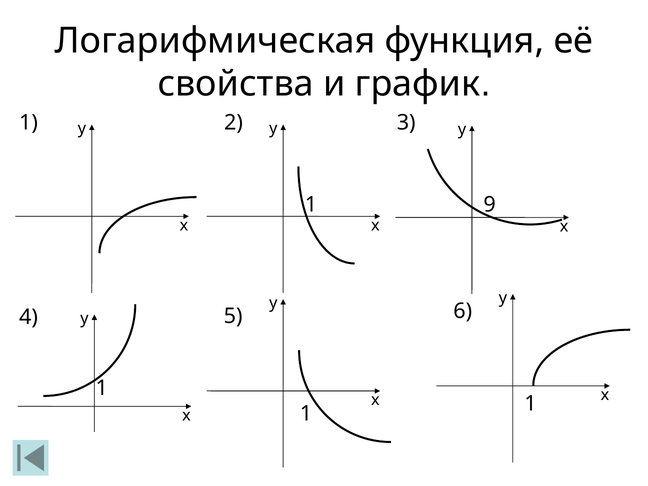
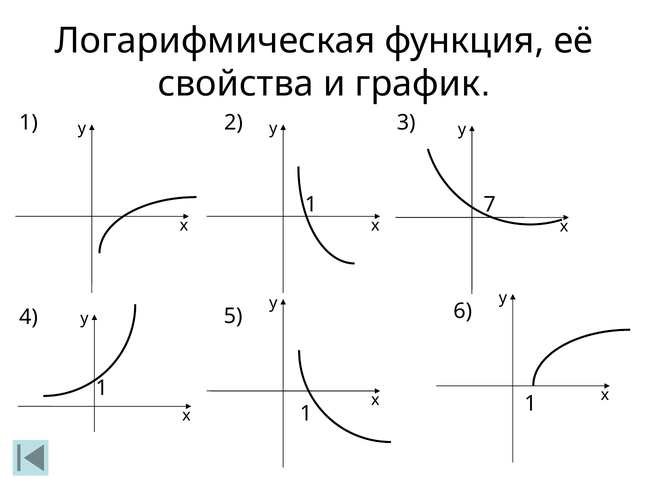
9: 9 -> 7 (490, 205)
